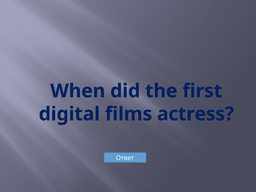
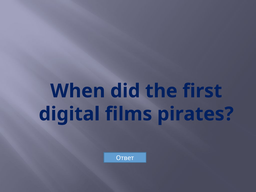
actress: actress -> pirates (195, 114)
